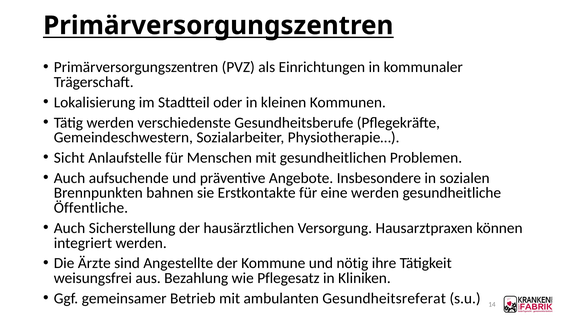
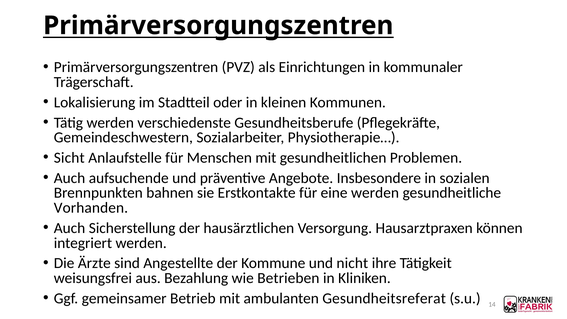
Öffentliche: Öffentliche -> Vorhanden (91, 208)
nötig: nötig -> nicht (352, 263)
Pflegesatz: Pflegesatz -> Betrieben (288, 278)
